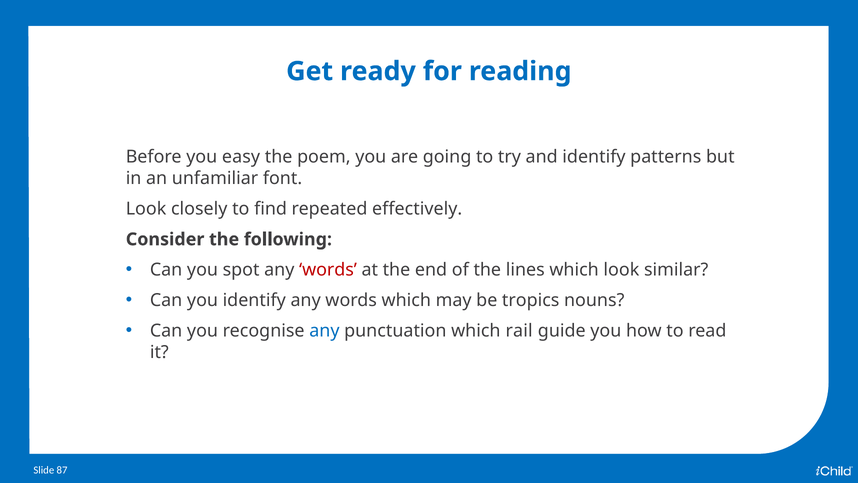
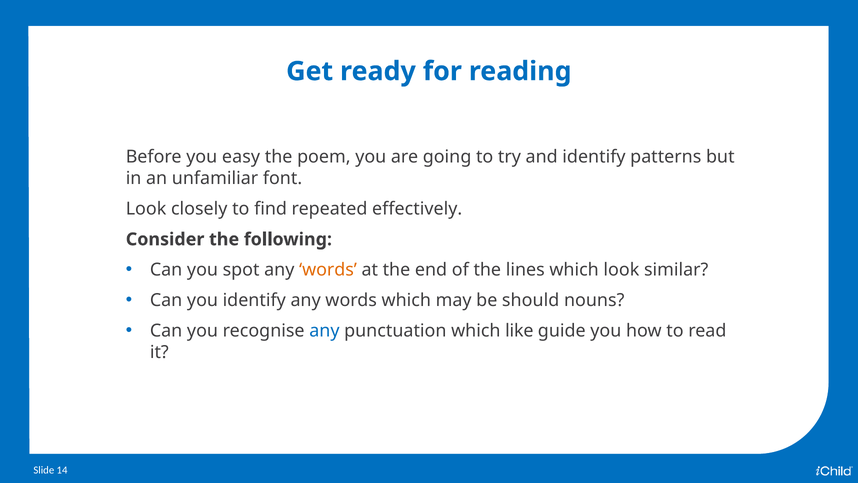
words colour: red -> orange (328, 270)
tropics: tropics -> should (531, 300)
rail: rail -> like (519, 330)
87: 87 -> 14 (62, 470)
